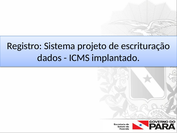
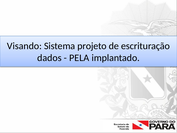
Registro: Registro -> Visando (24, 46)
ICMS: ICMS -> PELA (79, 58)
